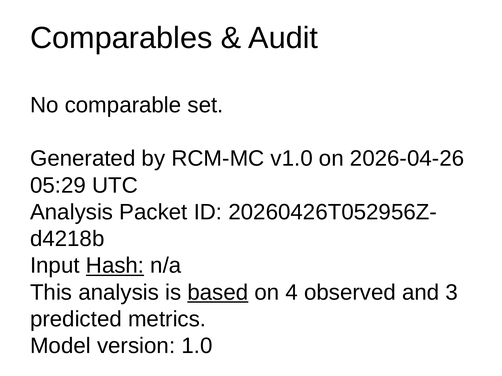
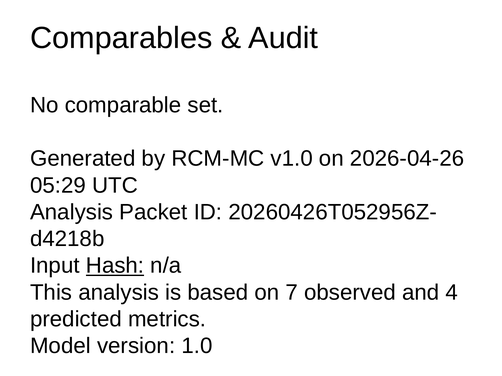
based underline: present -> none (218, 293)
4: 4 -> 7 (292, 293)
3: 3 -> 4 (452, 293)
